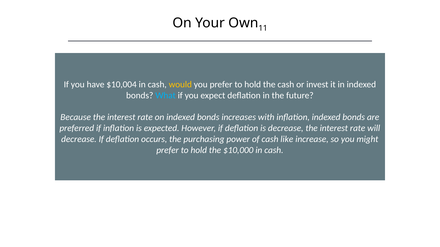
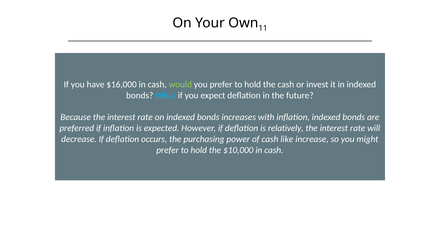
$10,004: $10,004 -> $16,000 (122, 85)
would colour: yellow -> light green (180, 85)
is decrease: decrease -> relatively (286, 129)
